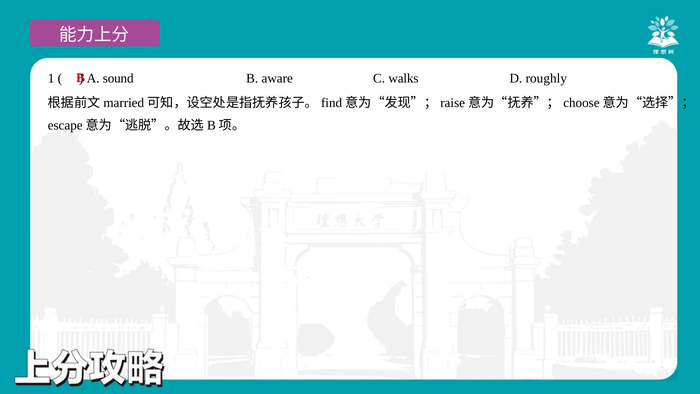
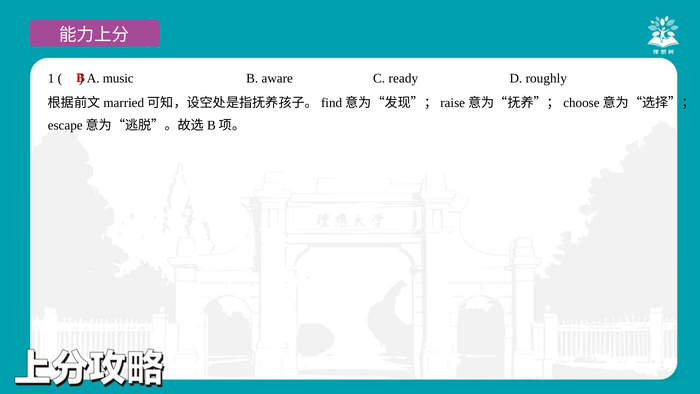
sound: sound -> music (118, 78)
walks: walks -> ready (403, 78)
